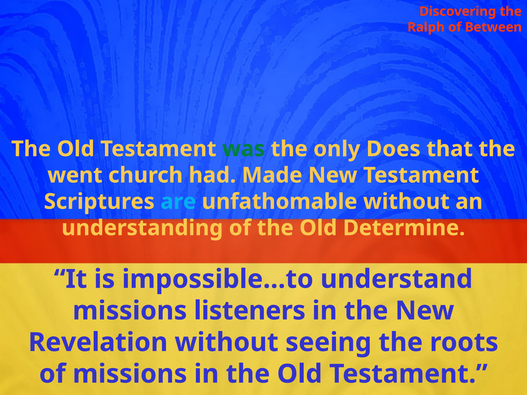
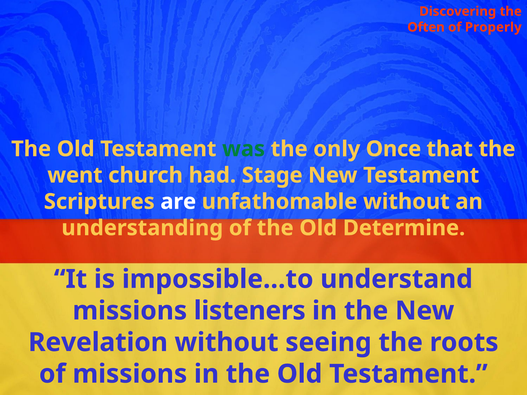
Ralph: Ralph -> Often (426, 27)
Between: Between -> Properly (493, 27)
Does: Does -> Once (394, 149)
Made: Made -> Stage (272, 175)
are colour: light blue -> white (178, 202)
